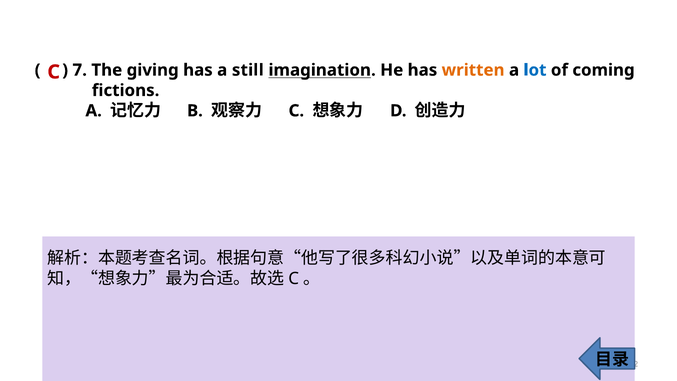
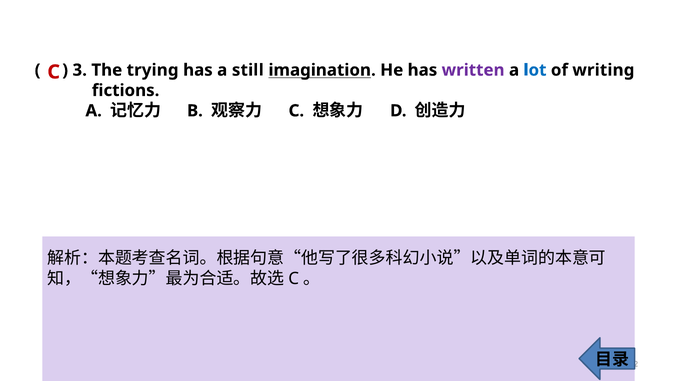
7: 7 -> 3 (80, 70)
giving: giving -> trying (153, 70)
written colour: orange -> purple (473, 70)
coming: coming -> writing (603, 70)
